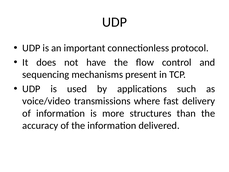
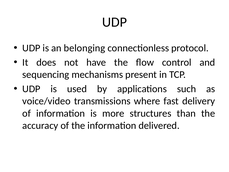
important: important -> belonging (85, 48)
